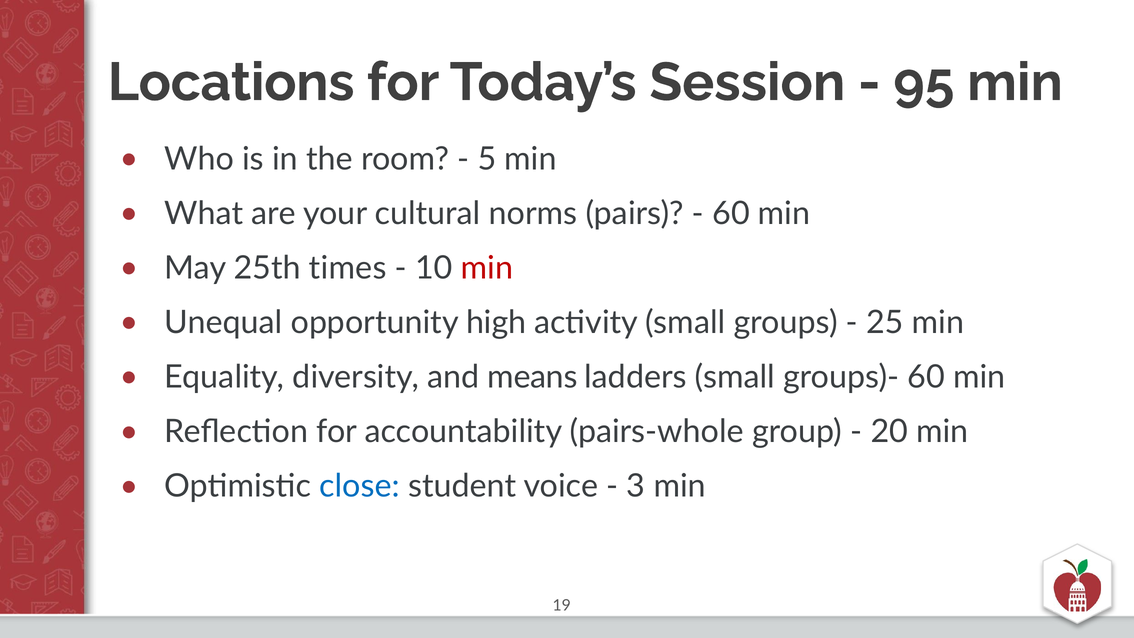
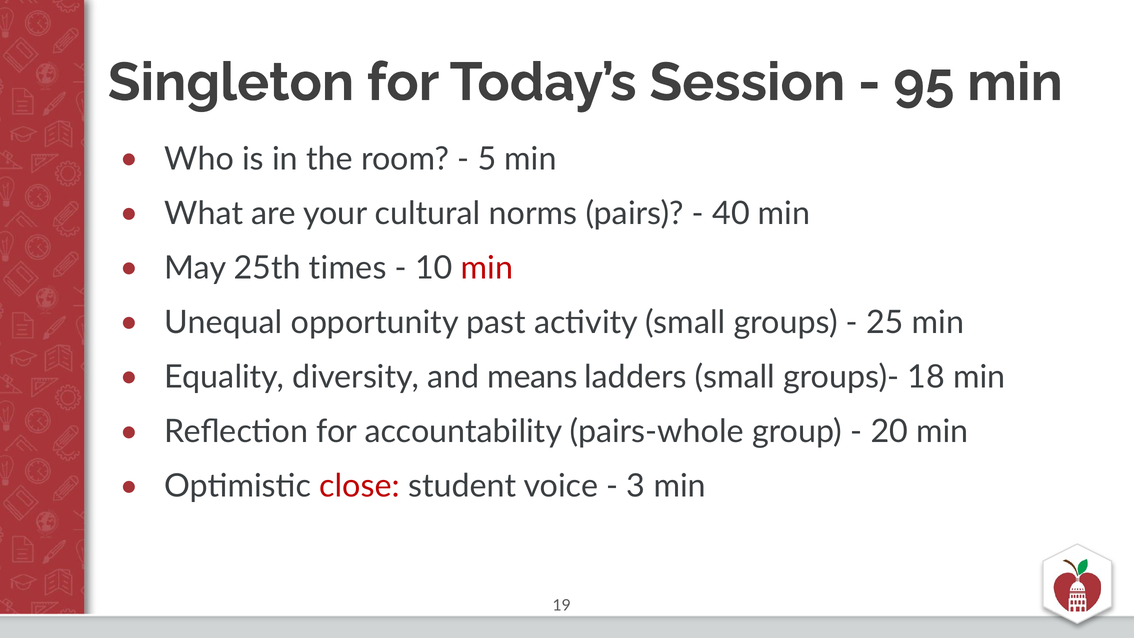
Locations: Locations -> Singleton (231, 82)
60: 60 -> 40 (731, 214)
high: high -> past (496, 323)
groups)- 60: 60 -> 18 (926, 377)
close colour: blue -> red (360, 486)
